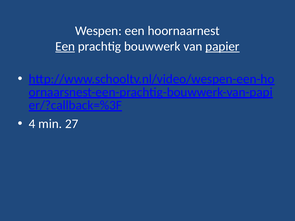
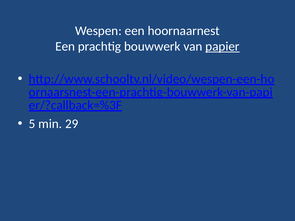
Een underline: present -> none (65, 46)
4: 4 -> 5 (32, 124)
27: 27 -> 29 (72, 124)
